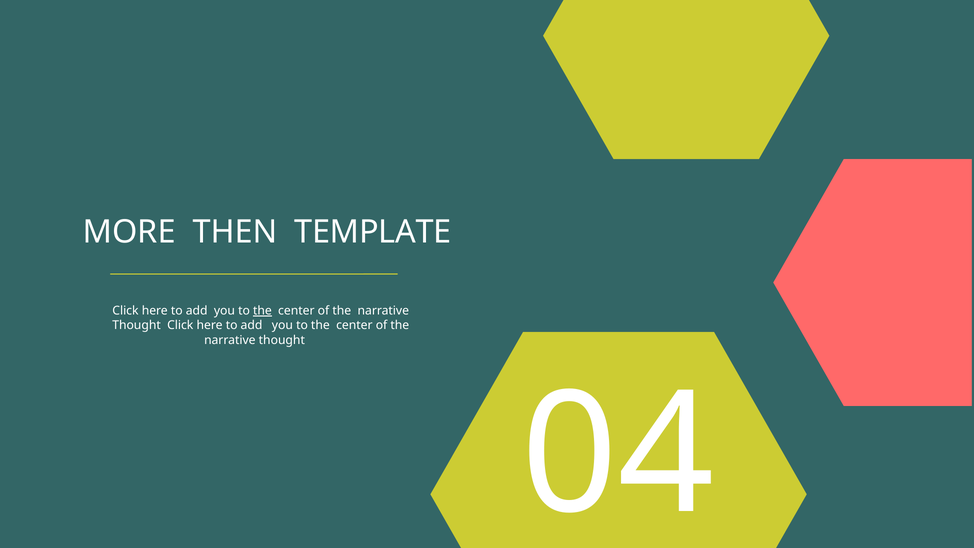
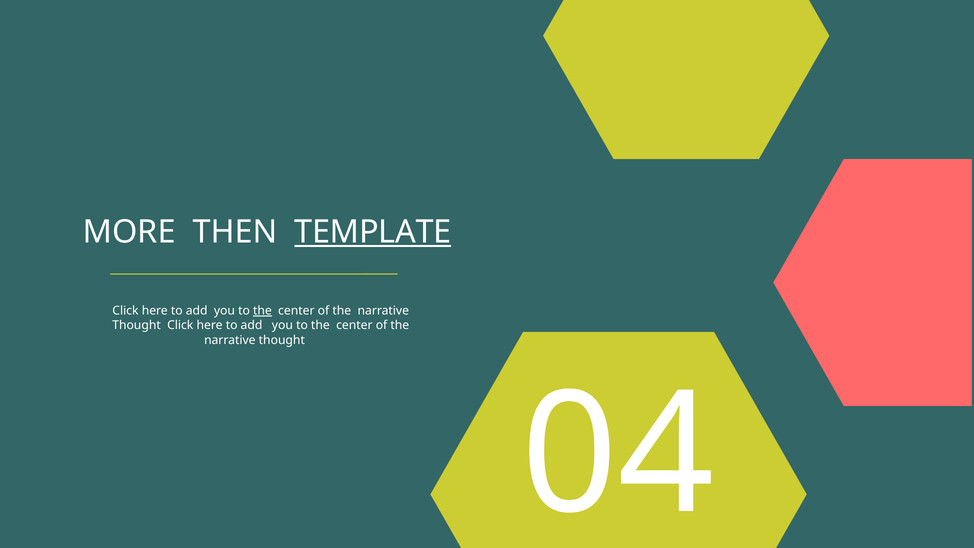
TEMPLATE underline: none -> present (373, 232)
